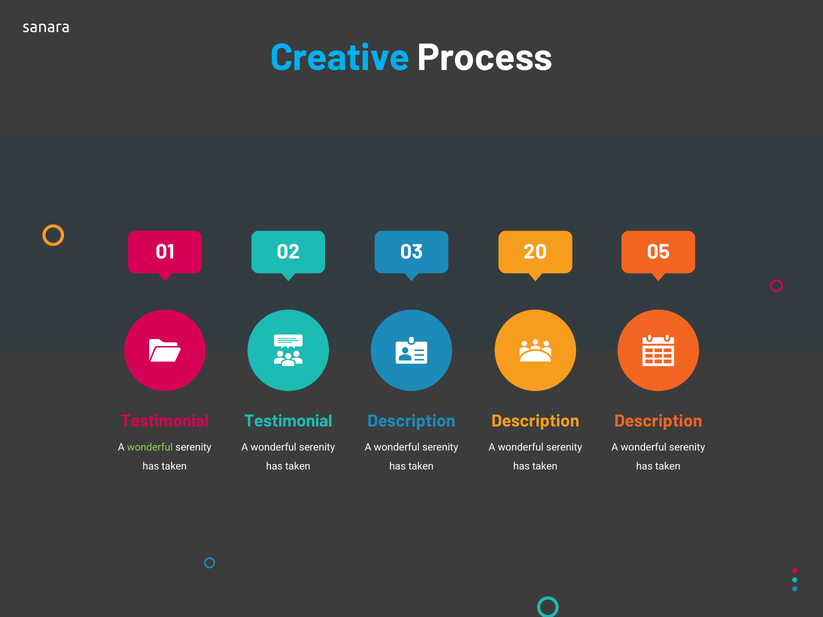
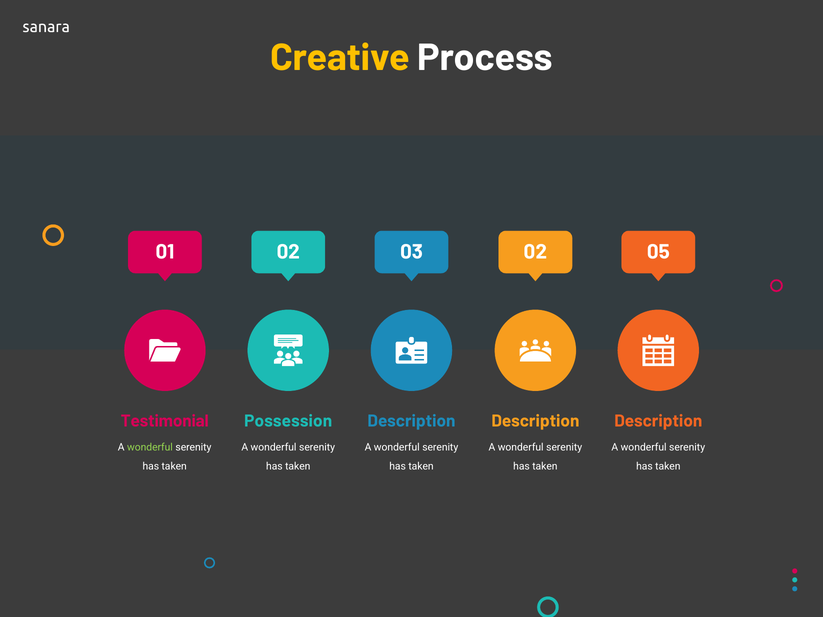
Creative colour: light blue -> yellow (340, 58)
01 20: 20 -> 02 (535, 252)
Testimonial: Testimonial -> Possession (288, 421)
